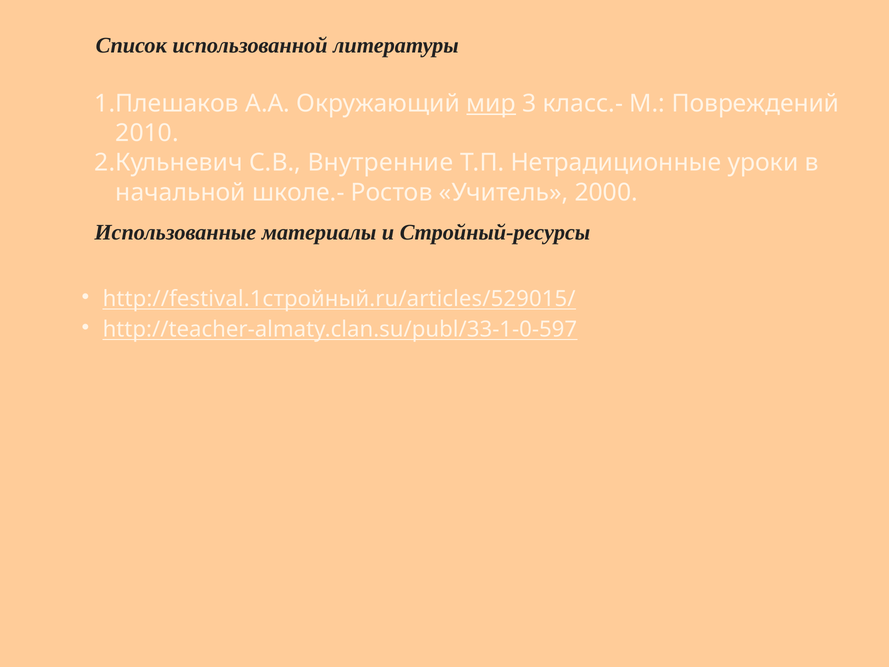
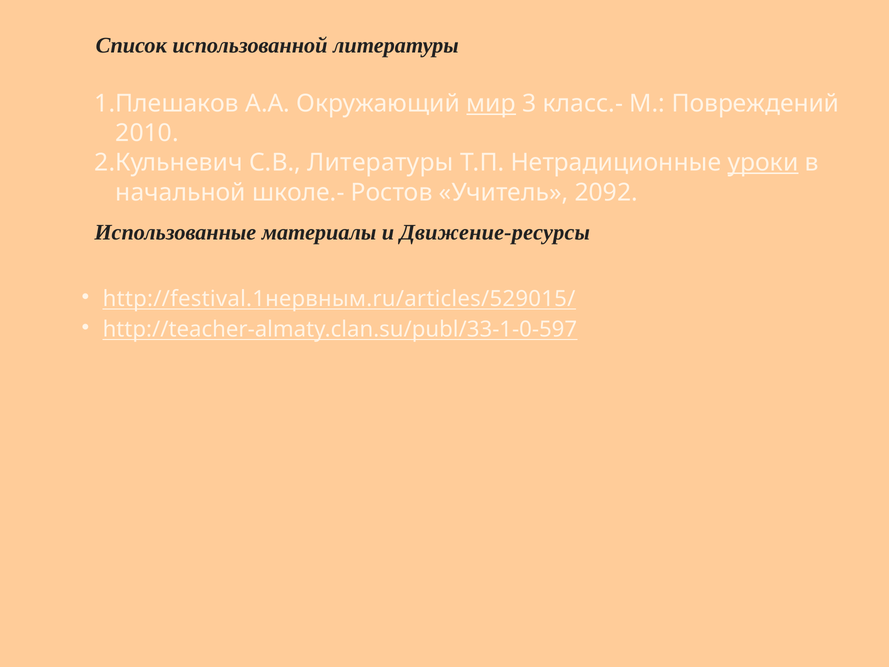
С.В Внутренние: Внутренние -> Литературы (380, 163)
уроки underline: none -> present (763, 163)
2000: 2000 -> 2092 (606, 192)
Стройный-ресурсы: Стройный-ресурсы -> Движение-ресурсы (495, 232)
http://festival.1стройный.ru/articles/529015/: http://festival.1стройный.ru/articles/529015/ -> http://festival.1нервным.ru/articles/529015/ (339, 299)
